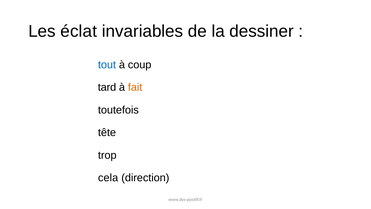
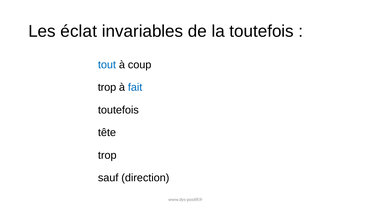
la dessiner: dessiner -> toutefois (262, 31)
tard: tard -> trop (107, 87)
fait colour: orange -> blue (135, 87)
cela: cela -> sauf (108, 178)
